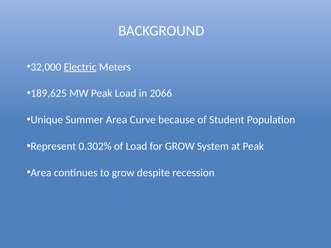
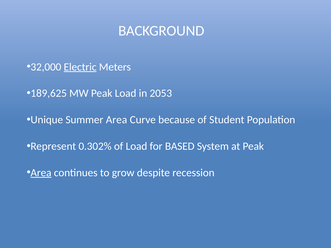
2066: 2066 -> 2053 (161, 93)
for GROW: GROW -> BASED (180, 146)
Area underline: none -> present (41, 173)
